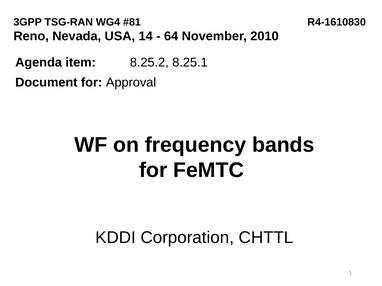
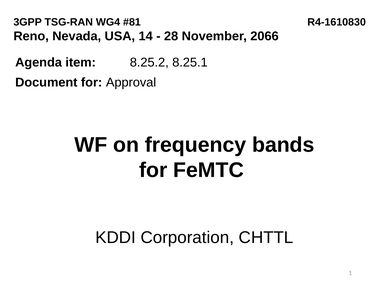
64: 64 -> 28 (171, 36)
2010: 2010 -> 2066 (265, 36)
